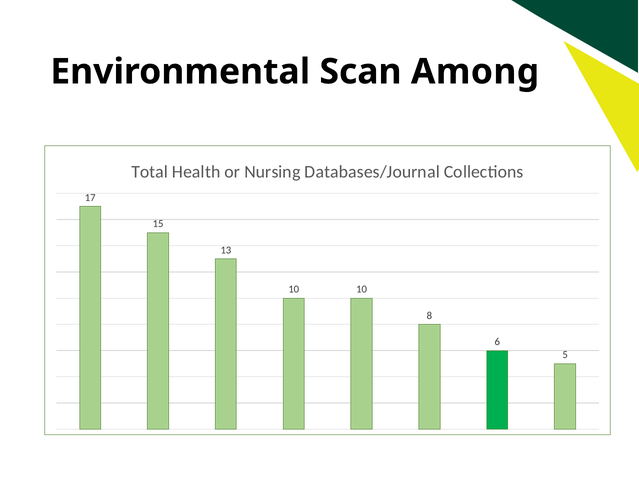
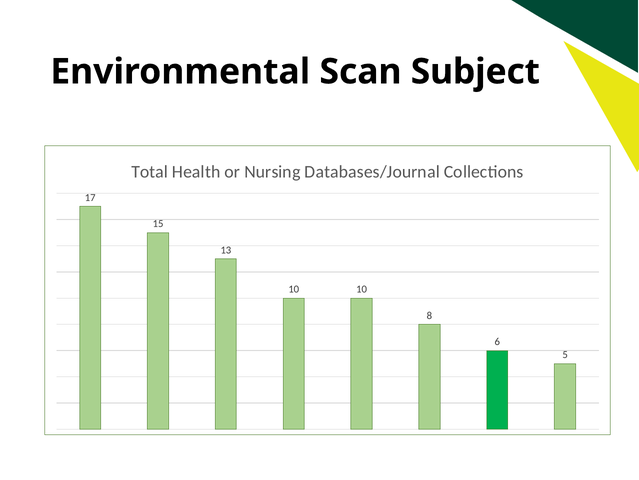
Among: Among -> Subject (475, 72)
